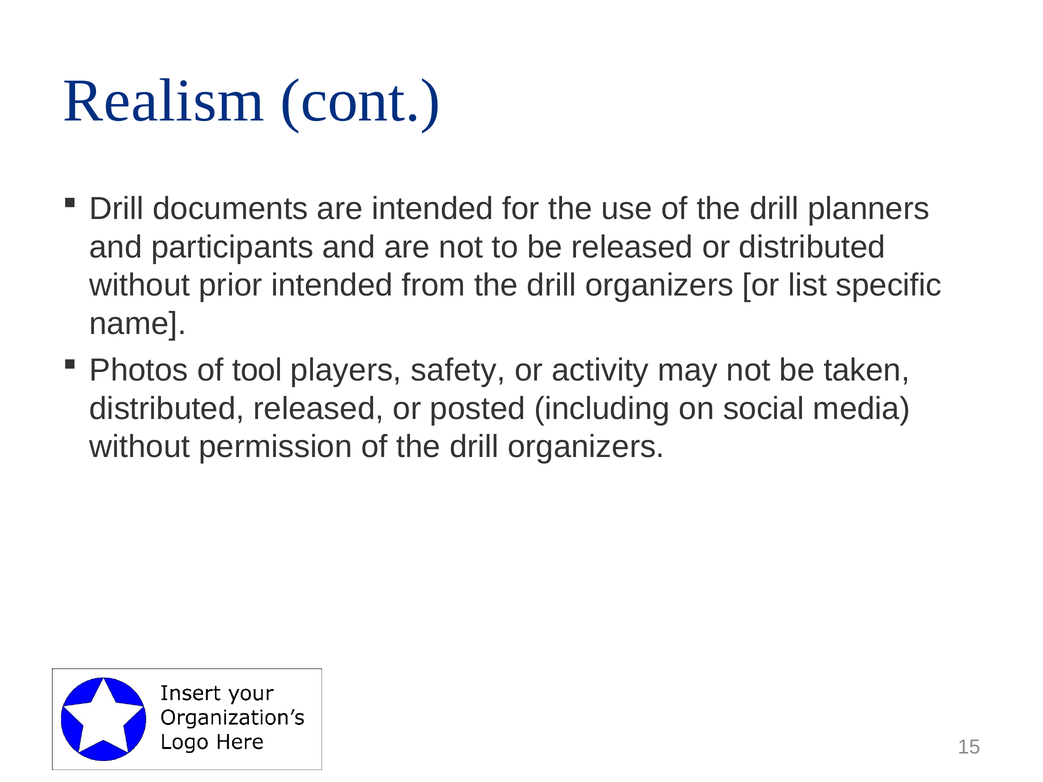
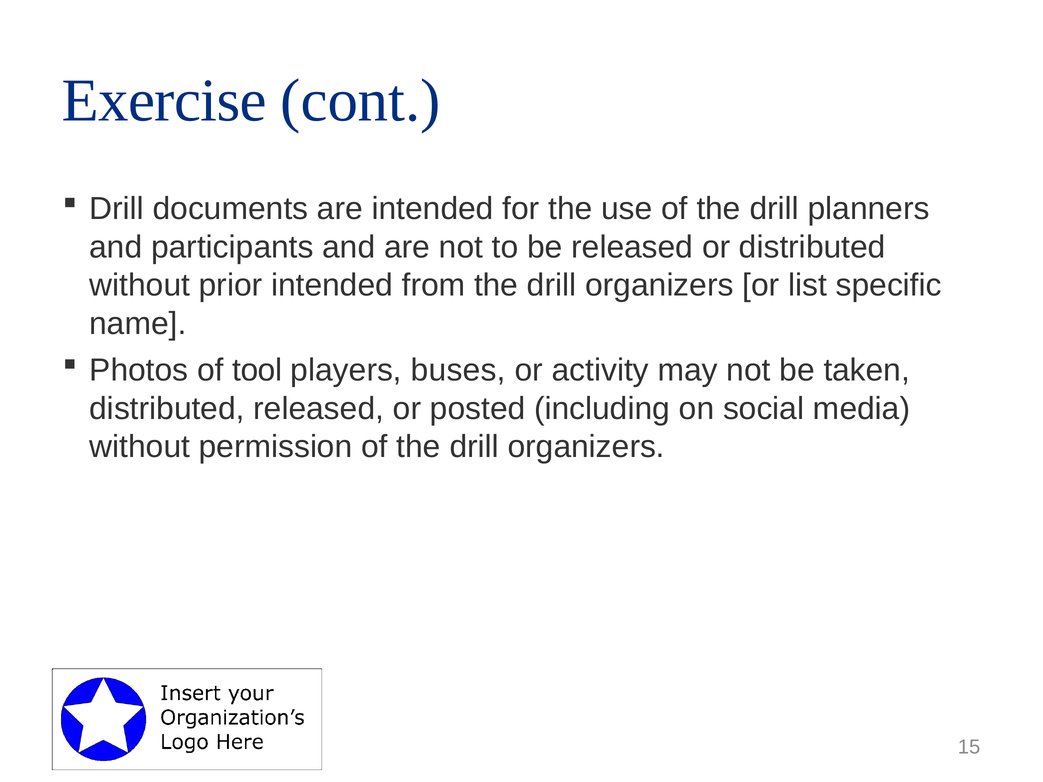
Realism: Realism -> Exercise (164, 101)
safety: safety -> buses (458, 371)
